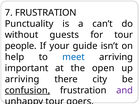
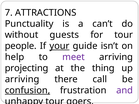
7 FRUSTRATION: FRUSTRATION -> ATTRACTIONS (46, 13)
your underline: none -> present (59, 46)
meet colour: blue -> purple (73, 57)
important: important -> projecting (27, 68)
open: open -> thing (103, 68)
city: city -> call (100, 79)
